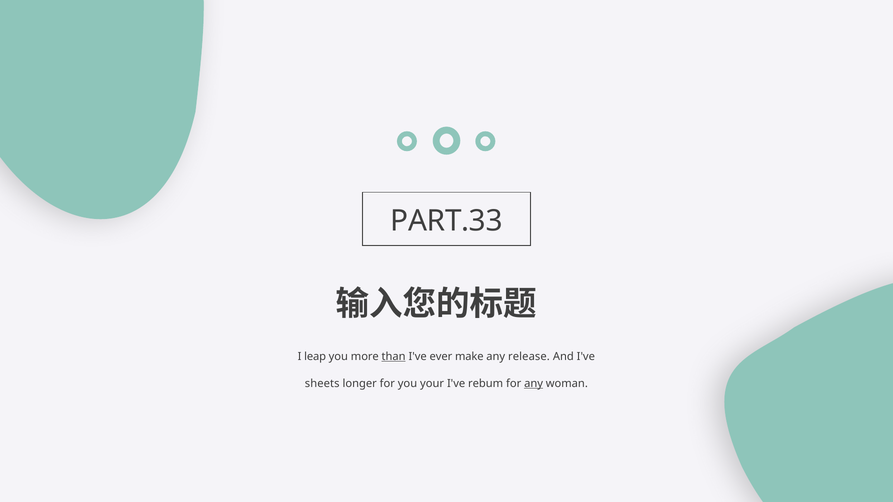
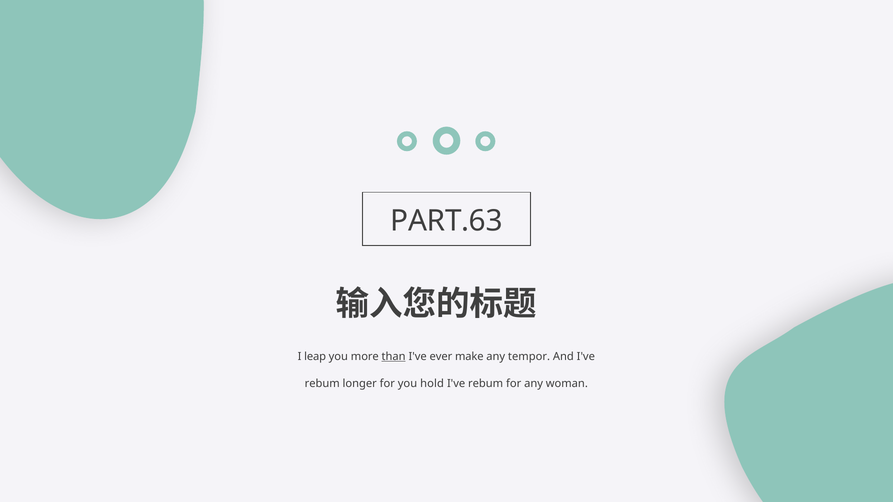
PART.33: PART.33 -> PART.63 (447, 221)
release: release -> tempor (529, 357)
sheets: sheets -> rebum (322, 384)
your: your -> hold (432, 384)
any underline: present -> none (534, 384)
